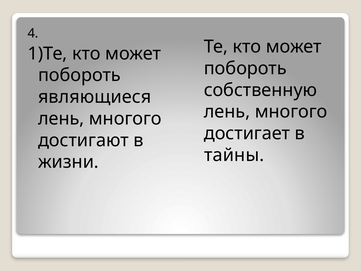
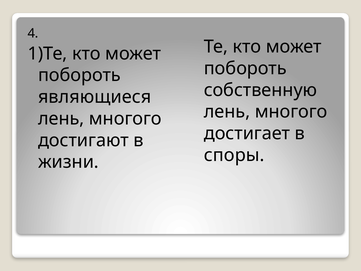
тайны: тайны -> споры (234, 155)
